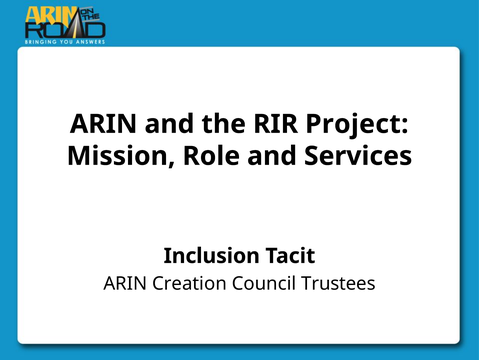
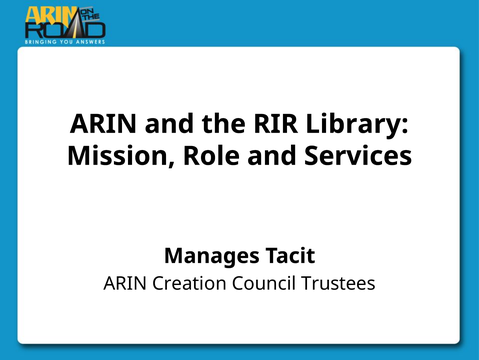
Project: Project -> Library (357, 124)
Inclusion: Inclusion -> Manages (212, 255)
